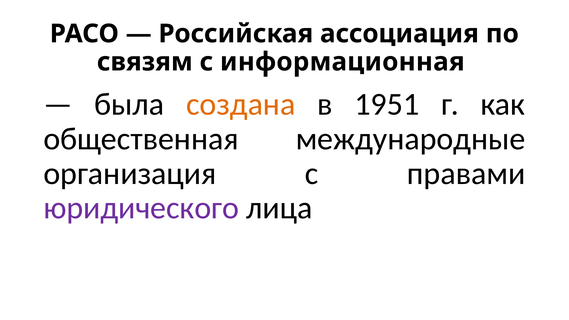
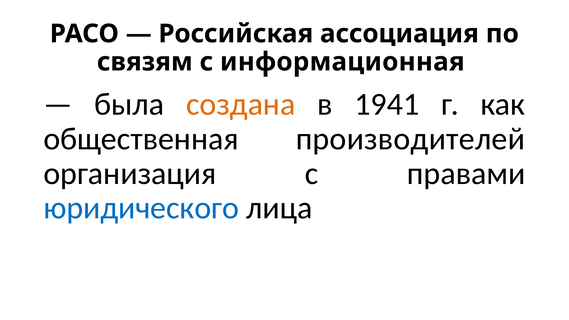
1951: 1951 -> 1941 (387, 104)
международные: международные -> производителей (410, 139)
юридического colour: purple -> blue (141, 208)
